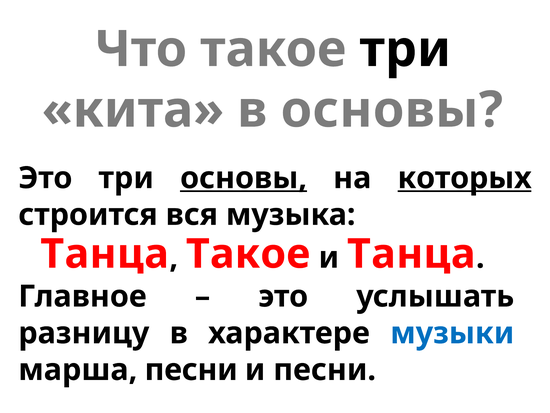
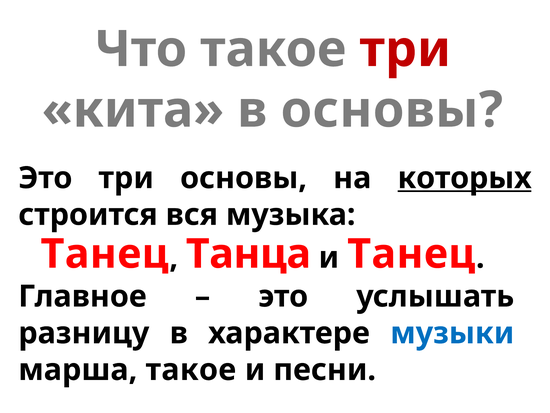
три colour: black -> red (405, 49)
основы underline: present -> none (244, 178)
Танца: Танца -> Танец (105, 254)
Такое: Такое -> Танца (248, 254)
и Танца: Танца -> Танец (411, 254)
марша песни: песни -> такое (191, 369)
